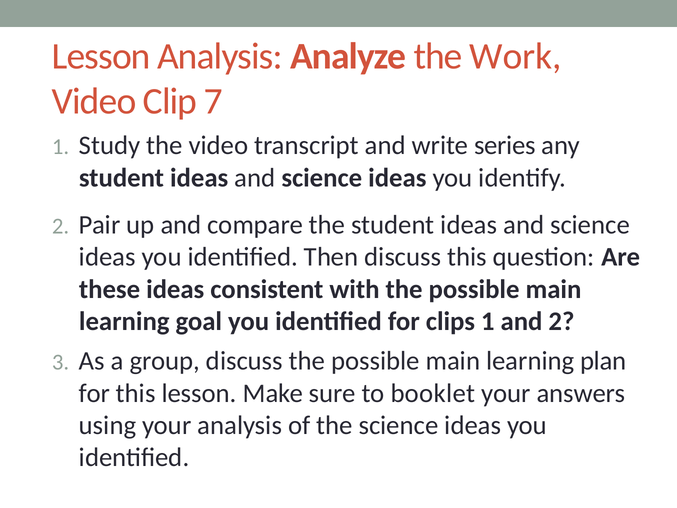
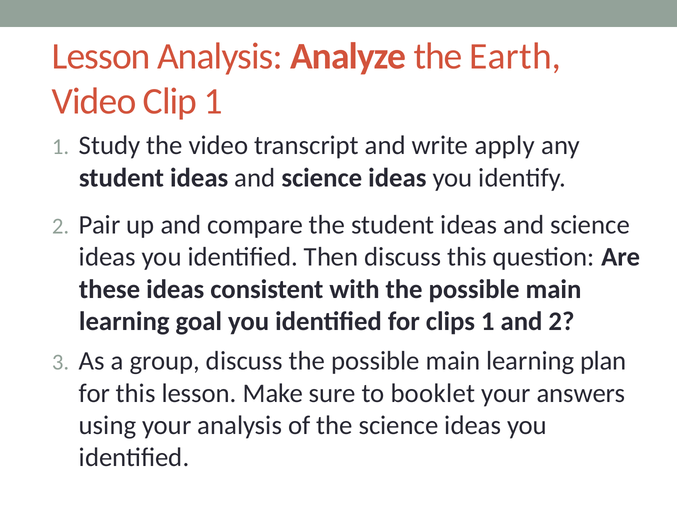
Work: Work -> Earth (515, 56)
Clip 7: 7 -> 1 (213, 101)
series: series -> apply (505, 145)
